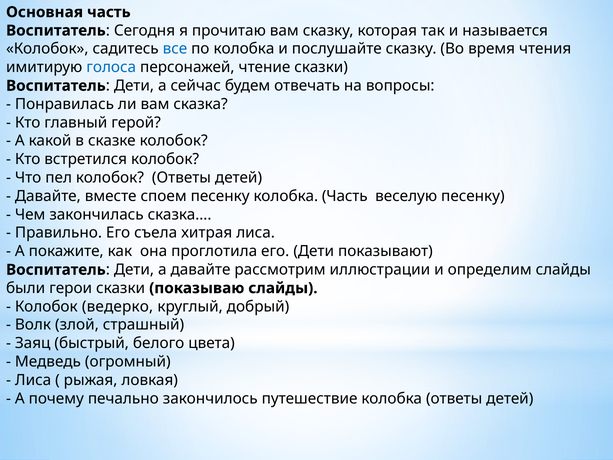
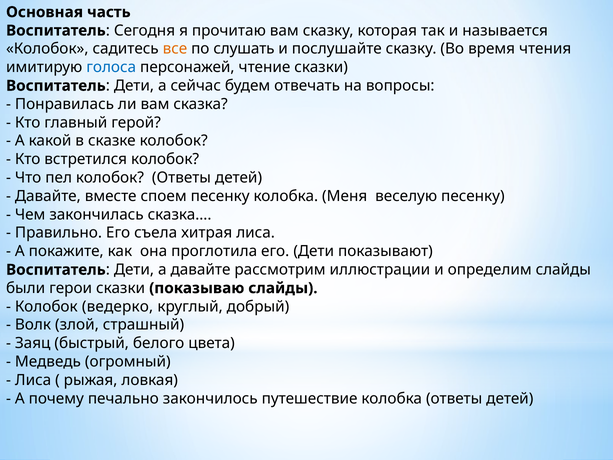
все colour: blue -> orange (175, 49)
по колобка: колобка -> слушать (244, 49)
колобка Часть: Часть -> Меня (345, 196)
